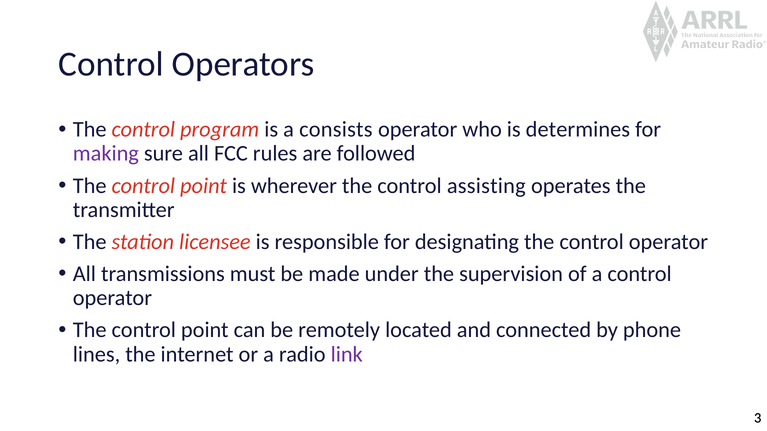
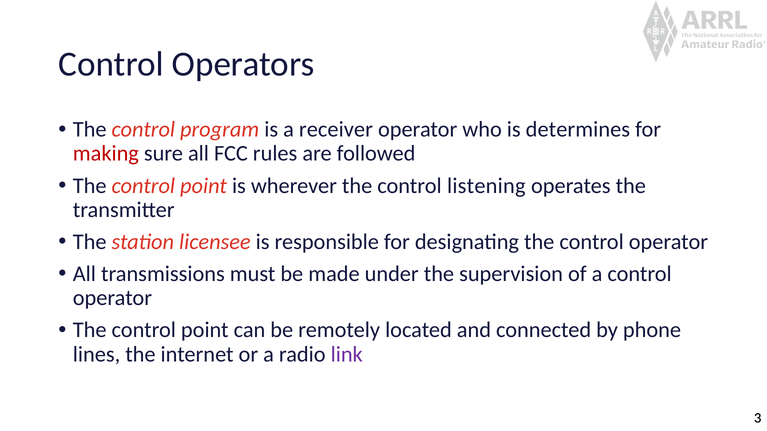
consists: consists -> receiver (336, 130)
making colour: purple -> red (106, 154)
assisting: assisting -> listening (486, 186)
